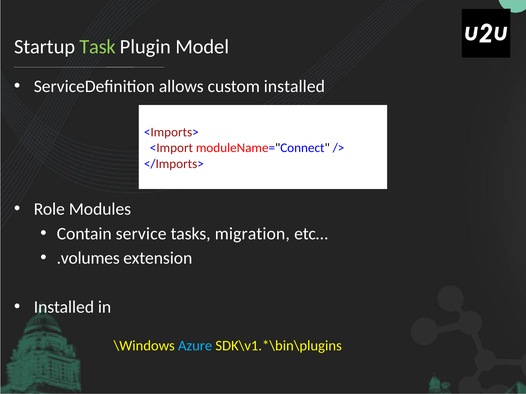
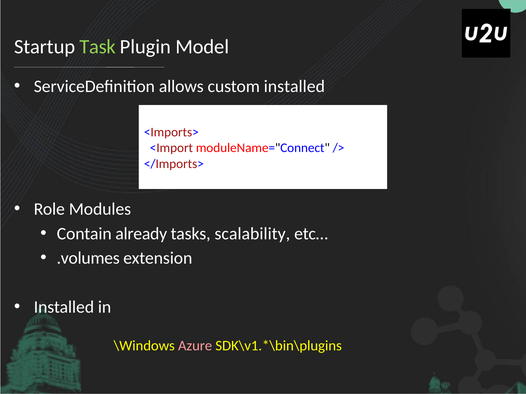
service: service -> already (141, 234)
migration: migration -> scalability (252, 234)
Azure colour: light blue -> pink (195, 346)
